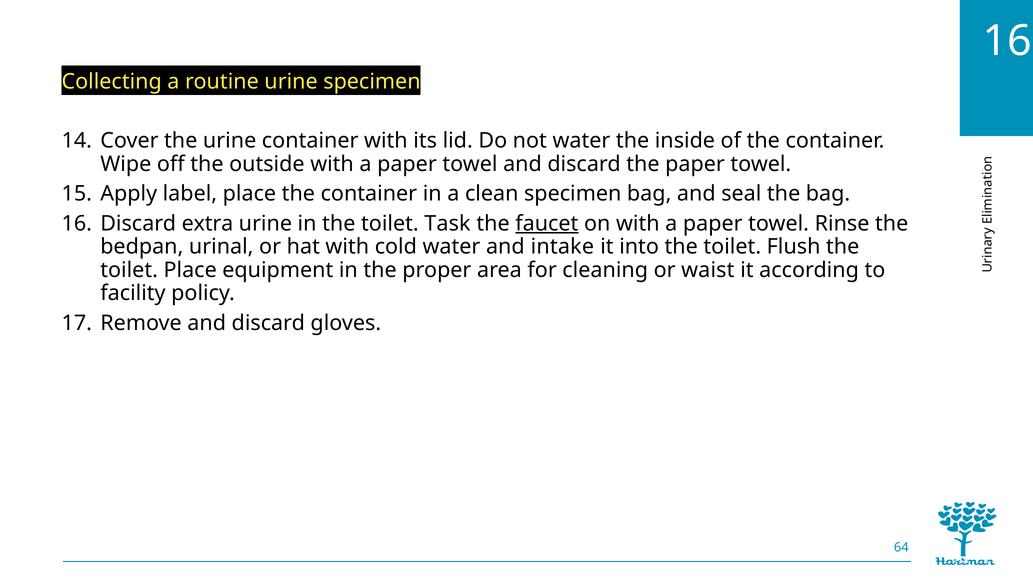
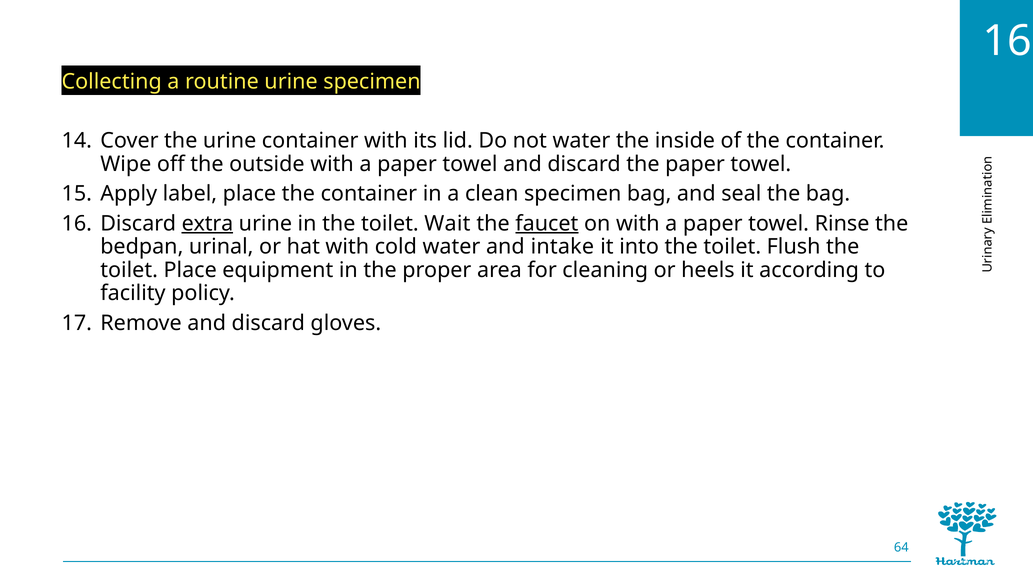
extra underline: none -> present (207, 224)
Task: Task -> Wait (447, 224)
waist: waist -> heels (708, 270)
